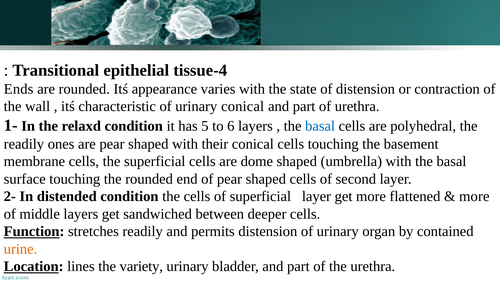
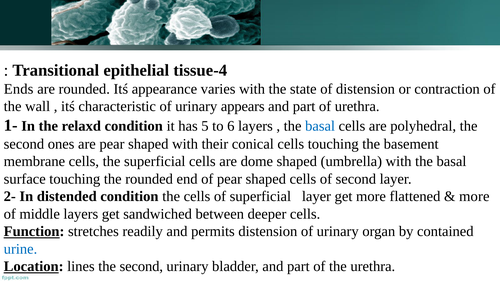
urinary conical: conical -> appears (243, 107)
readily: readily -> second (24, 144)
urine colour: orange -> blue (21, 249)
lines the variety: variety -> second (141, 267)
